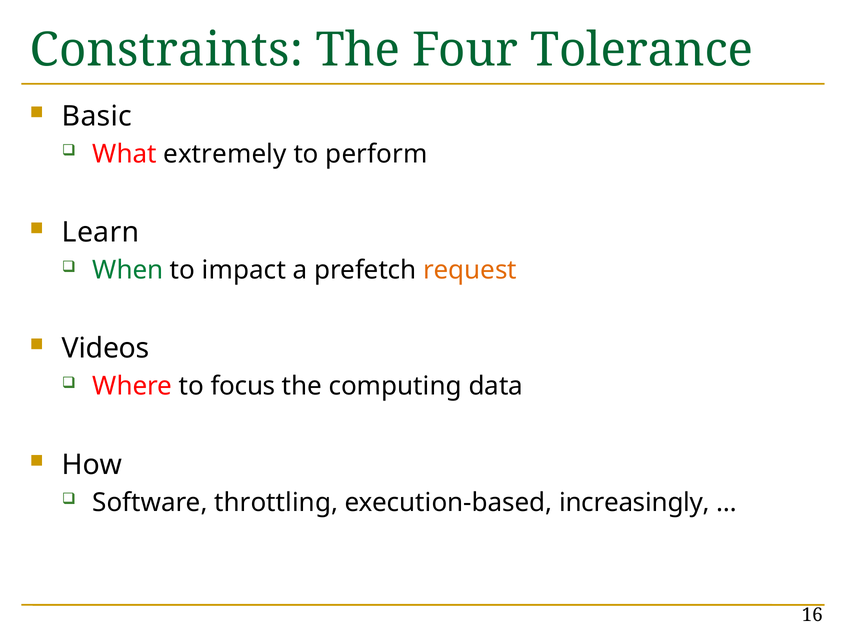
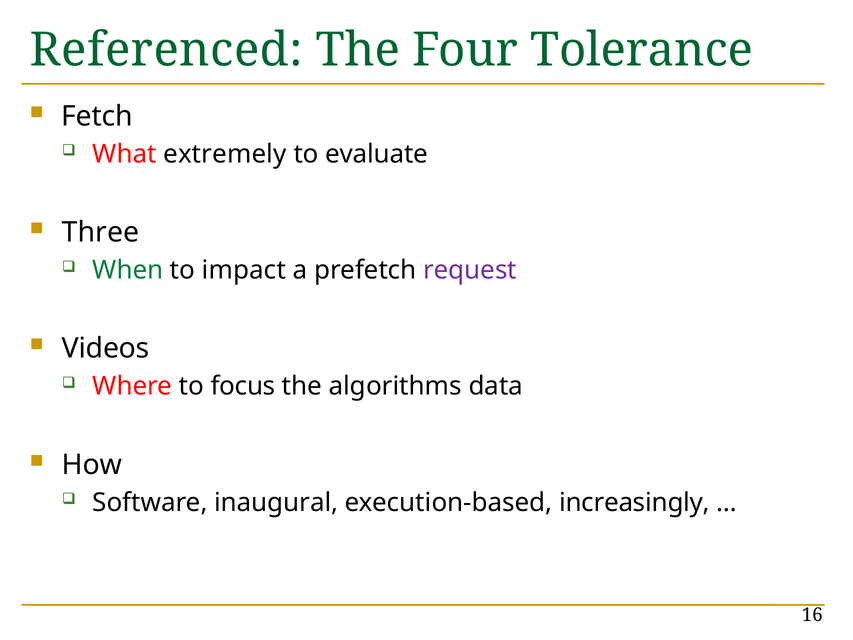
Constraints: Constraints -> Referenced (166, 50)
Basic: Basic -> Fetch (97, 116)
perform: perform -> evaluate (377, 154)
Learn: Learn -> Three (101, 232)
request colour: orange -> purple (470, 270)
computing: computing -> algorithms (395, 386)
throttling: throttling -> inaugural (276, 502)
